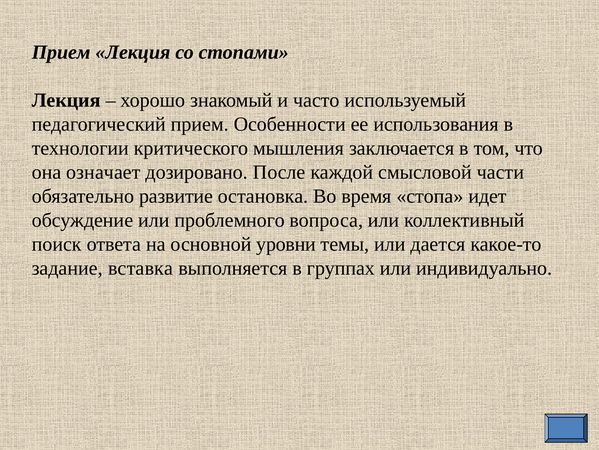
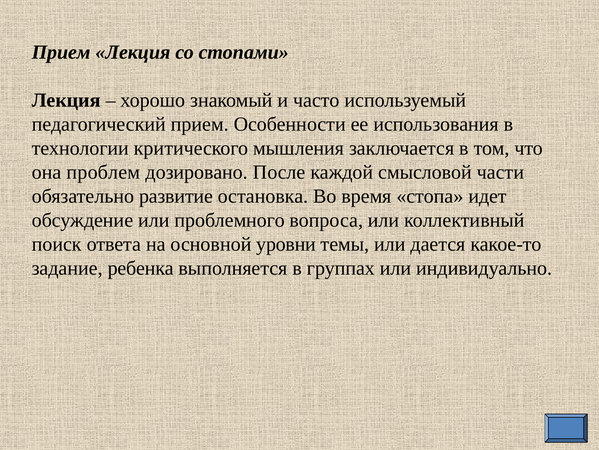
означает: означает -> проблем (103, 172)
вставка: вставка -> ребенка (141, 268)
